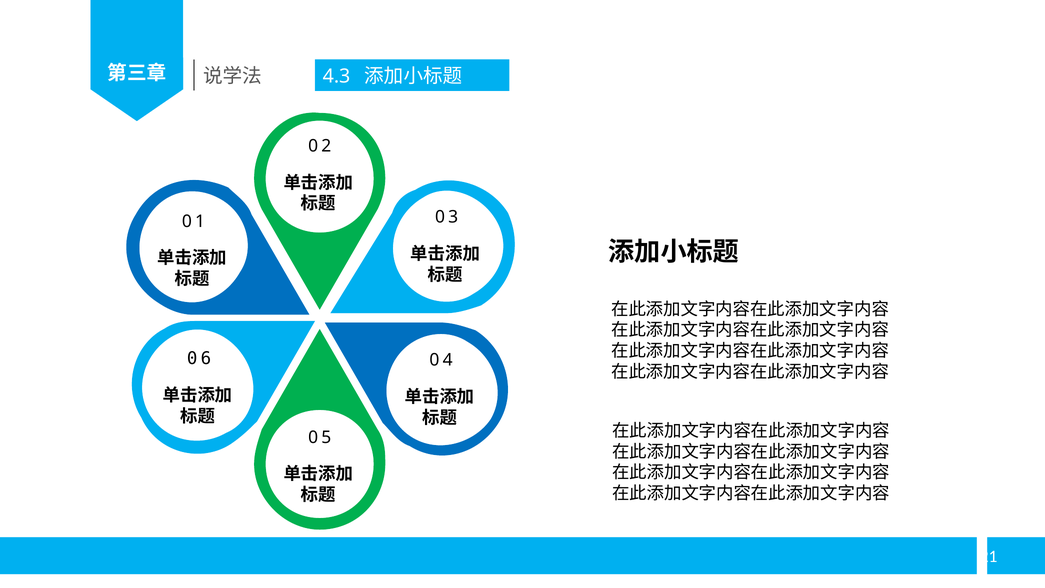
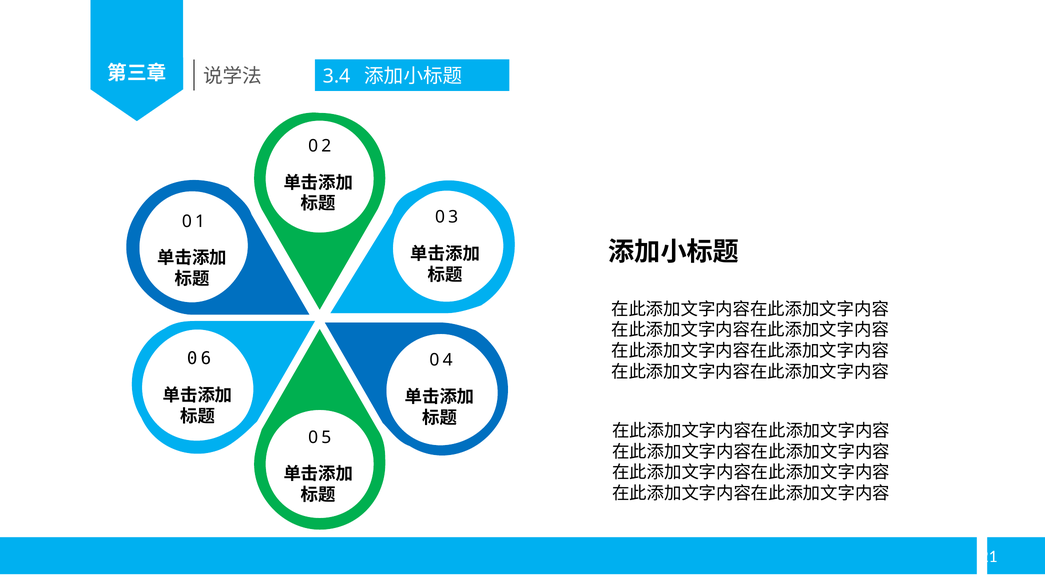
4.3: 4.3 -> 3.4 (337, 77)
